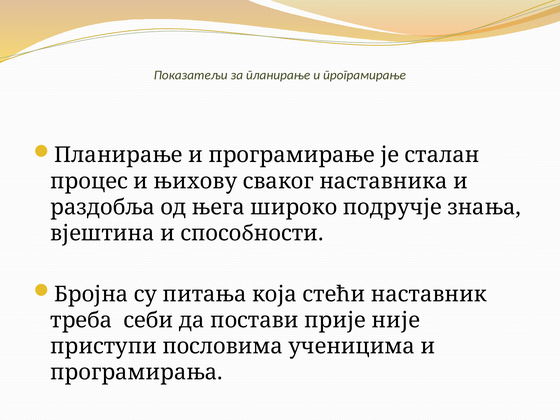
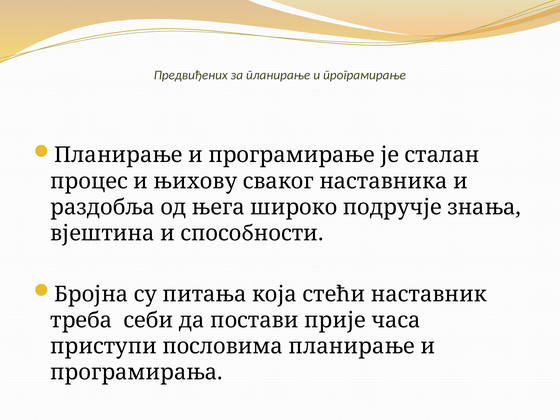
Показатељи: Показатељи -> Предвиђених (191, 75)
није: није -> часа (396, 320)
пословима ученицима: ученицима -> планирање (352, 346)
